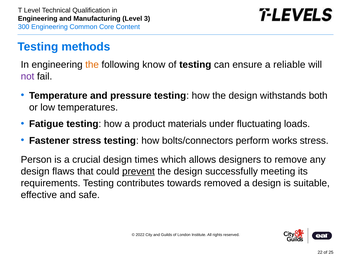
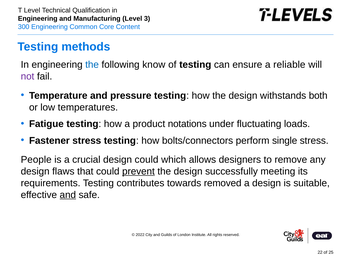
the colour: orange -> blue (92, 65)
materials: materials -> notations (187, 124)
works: works -> single (285, 140)
Person: Person -> People (36, 159)
design times: times -> could (147, 159)
and underline: none -> present (68, 194)
